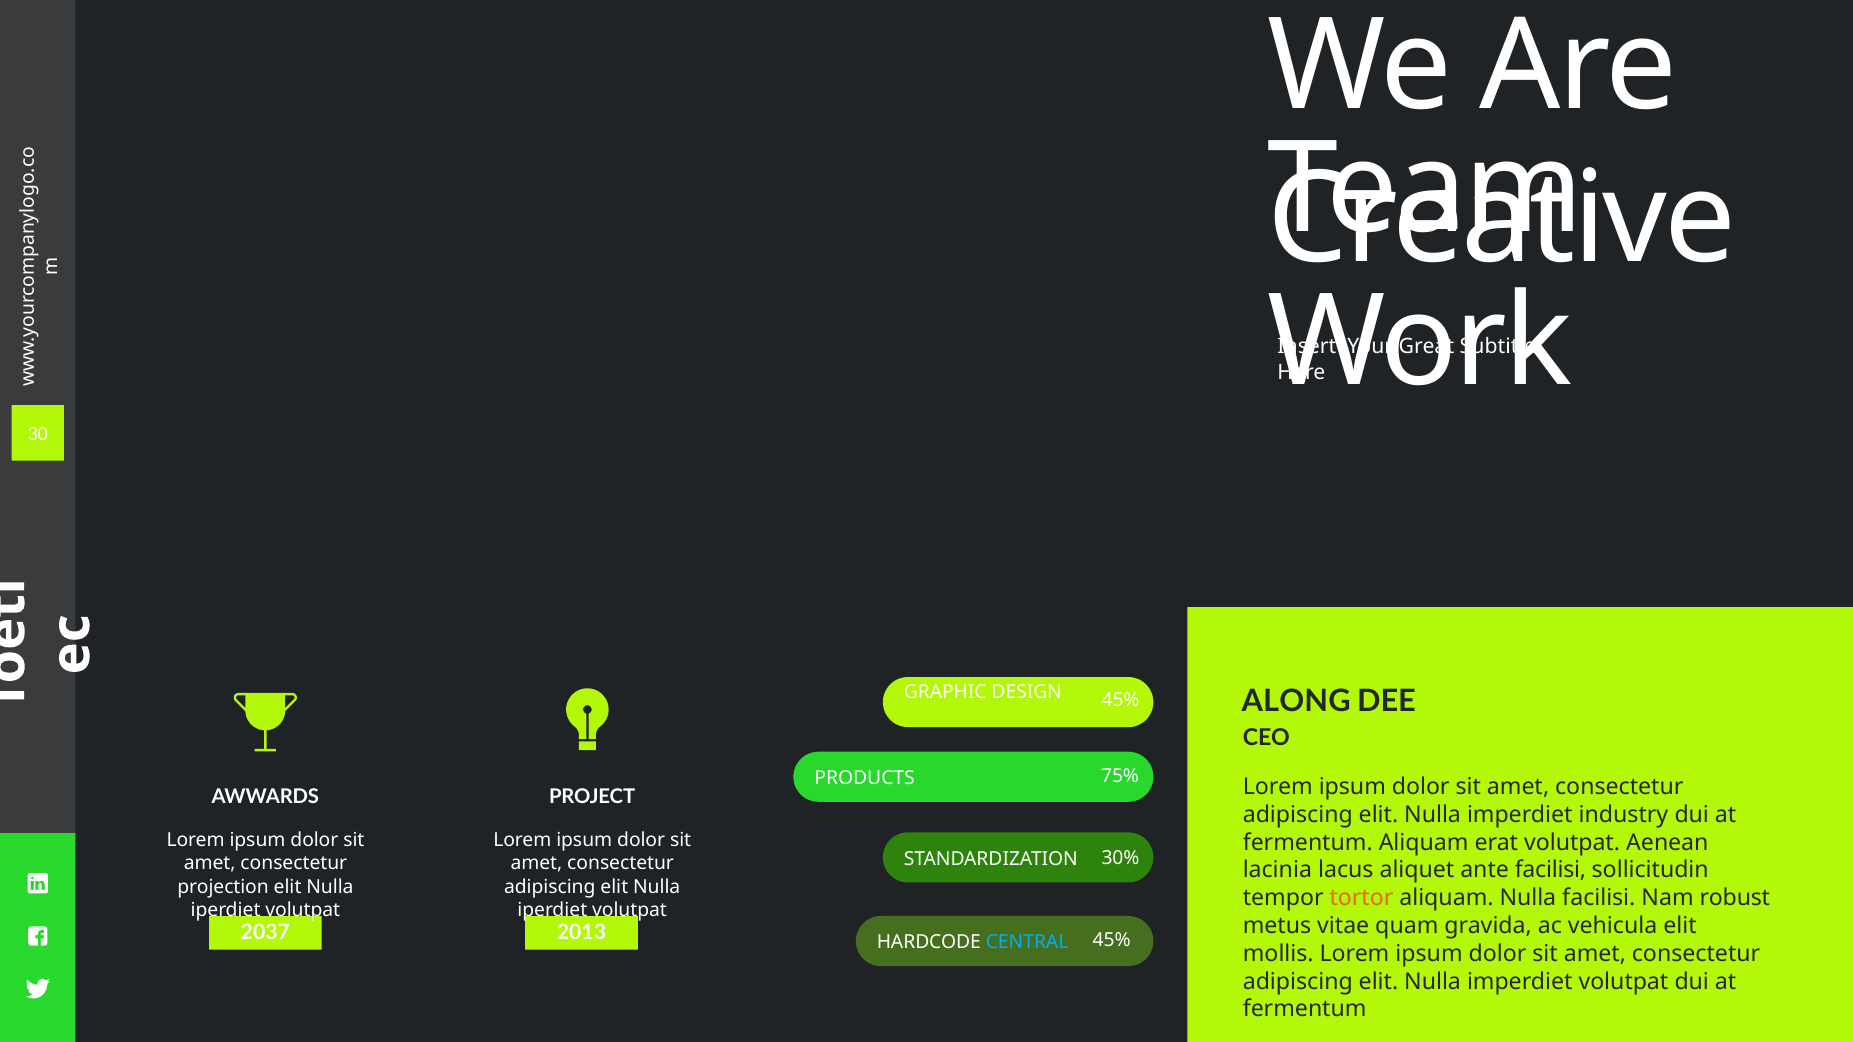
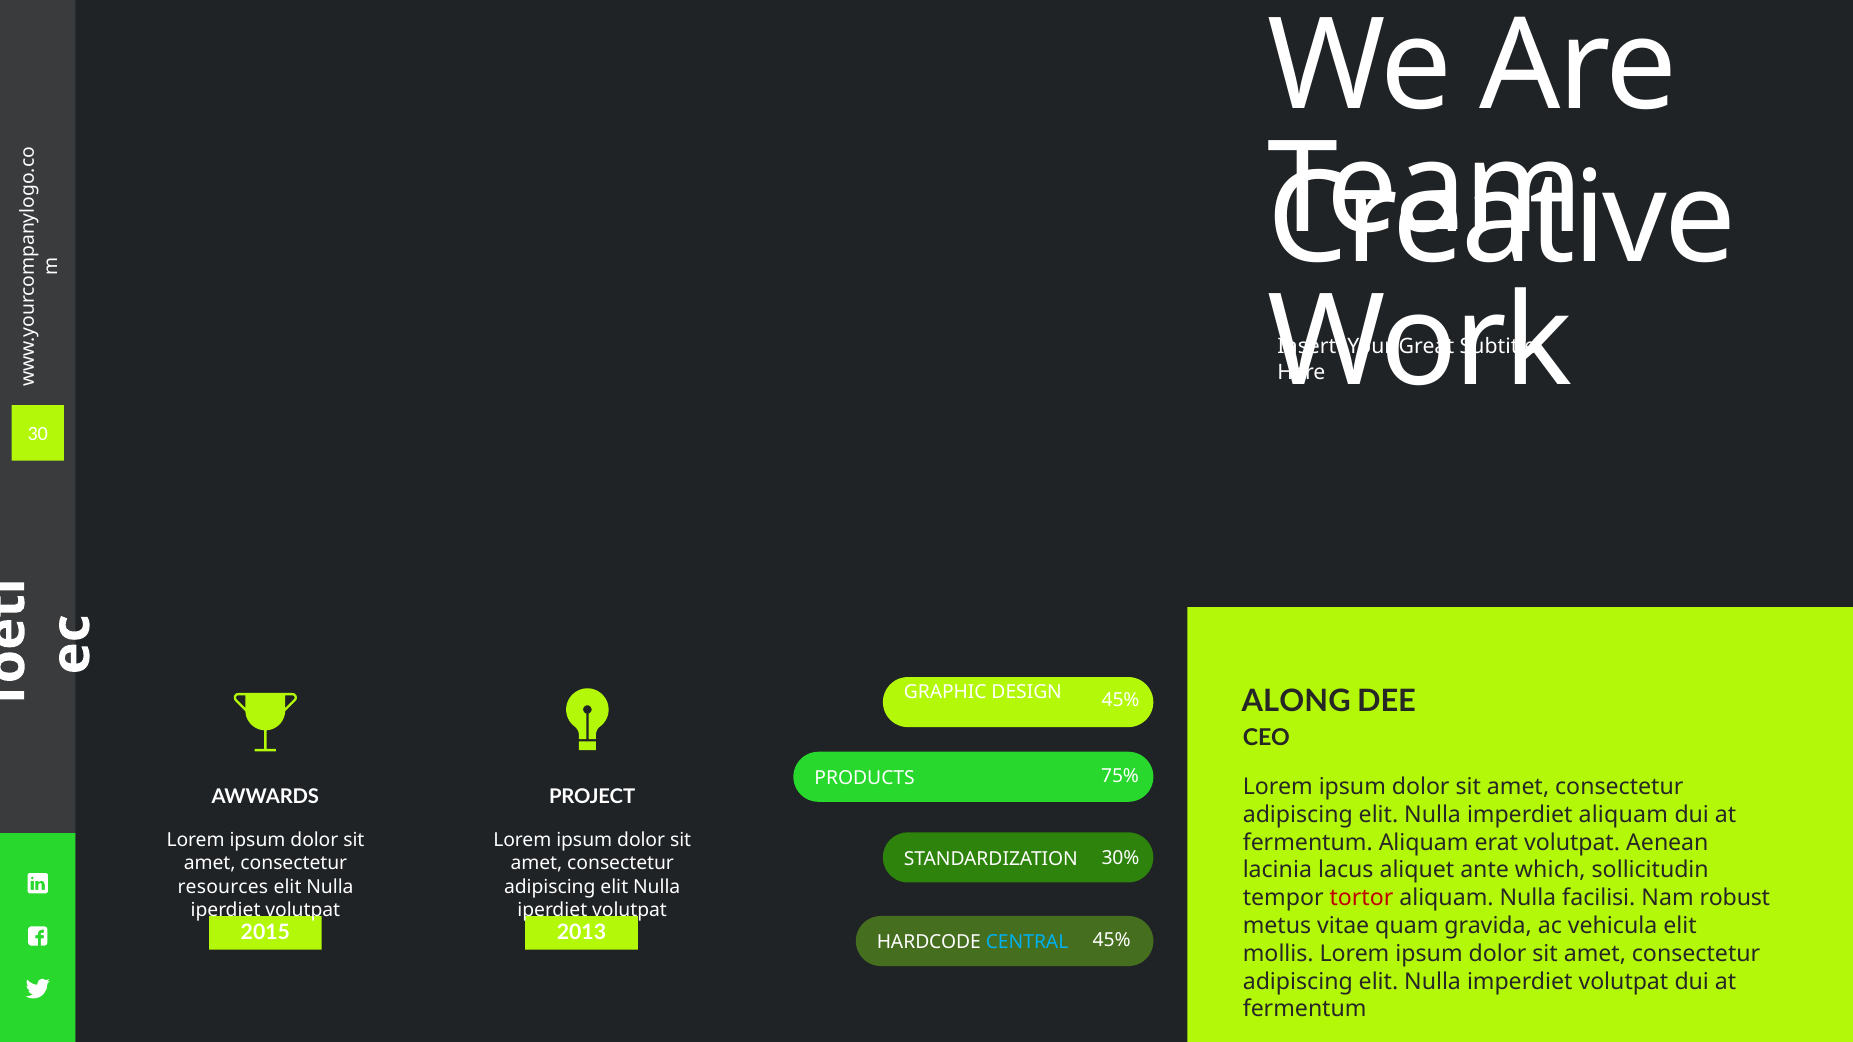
imperdiet industry: industry -> aliquam (1623, 815)
ante facilisi: facilisi -> which (1550, 871)
projection: projection -> resources (223, 887)
tortor colour: orange -> red (1361, 898)
2037: 2037 -> 2015 (265, 933)
